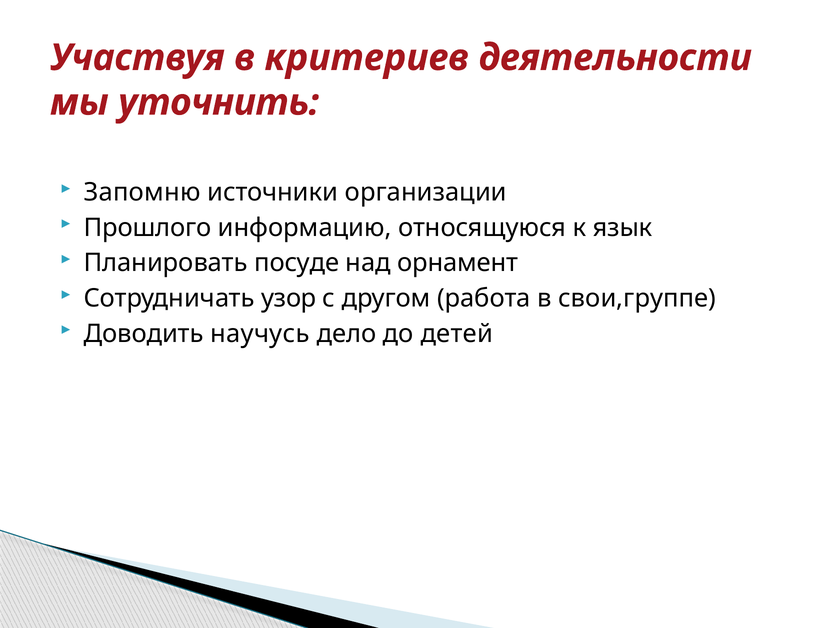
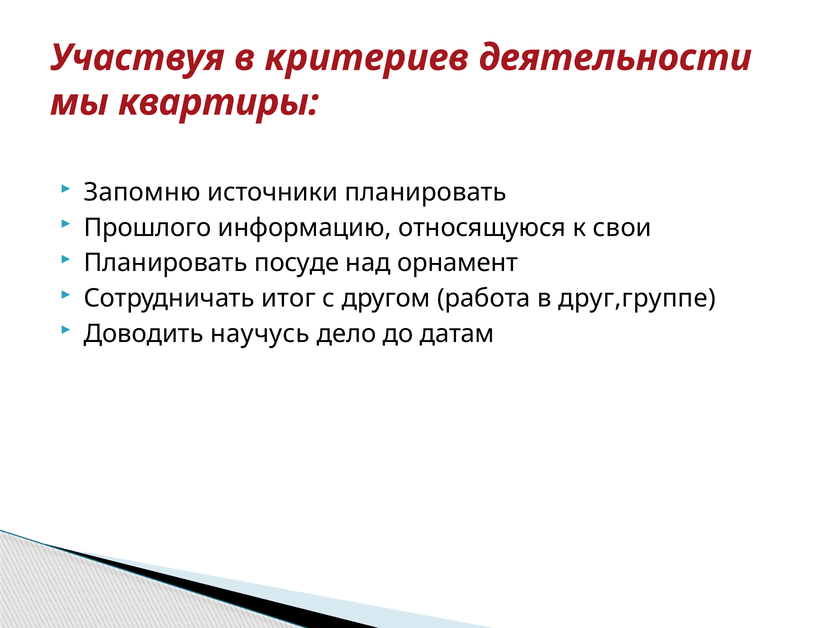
уточнить: уточнить -> квартиры (219, 102)
источники организации: организации -> планировать (426, 192)
язык: язык -> свои (622, 228)
узор: узор -> итог (289, 298)
свои,группе: свои,группе -> друг,группе (637, 298)
детей: детей -> датам (457, 333)
